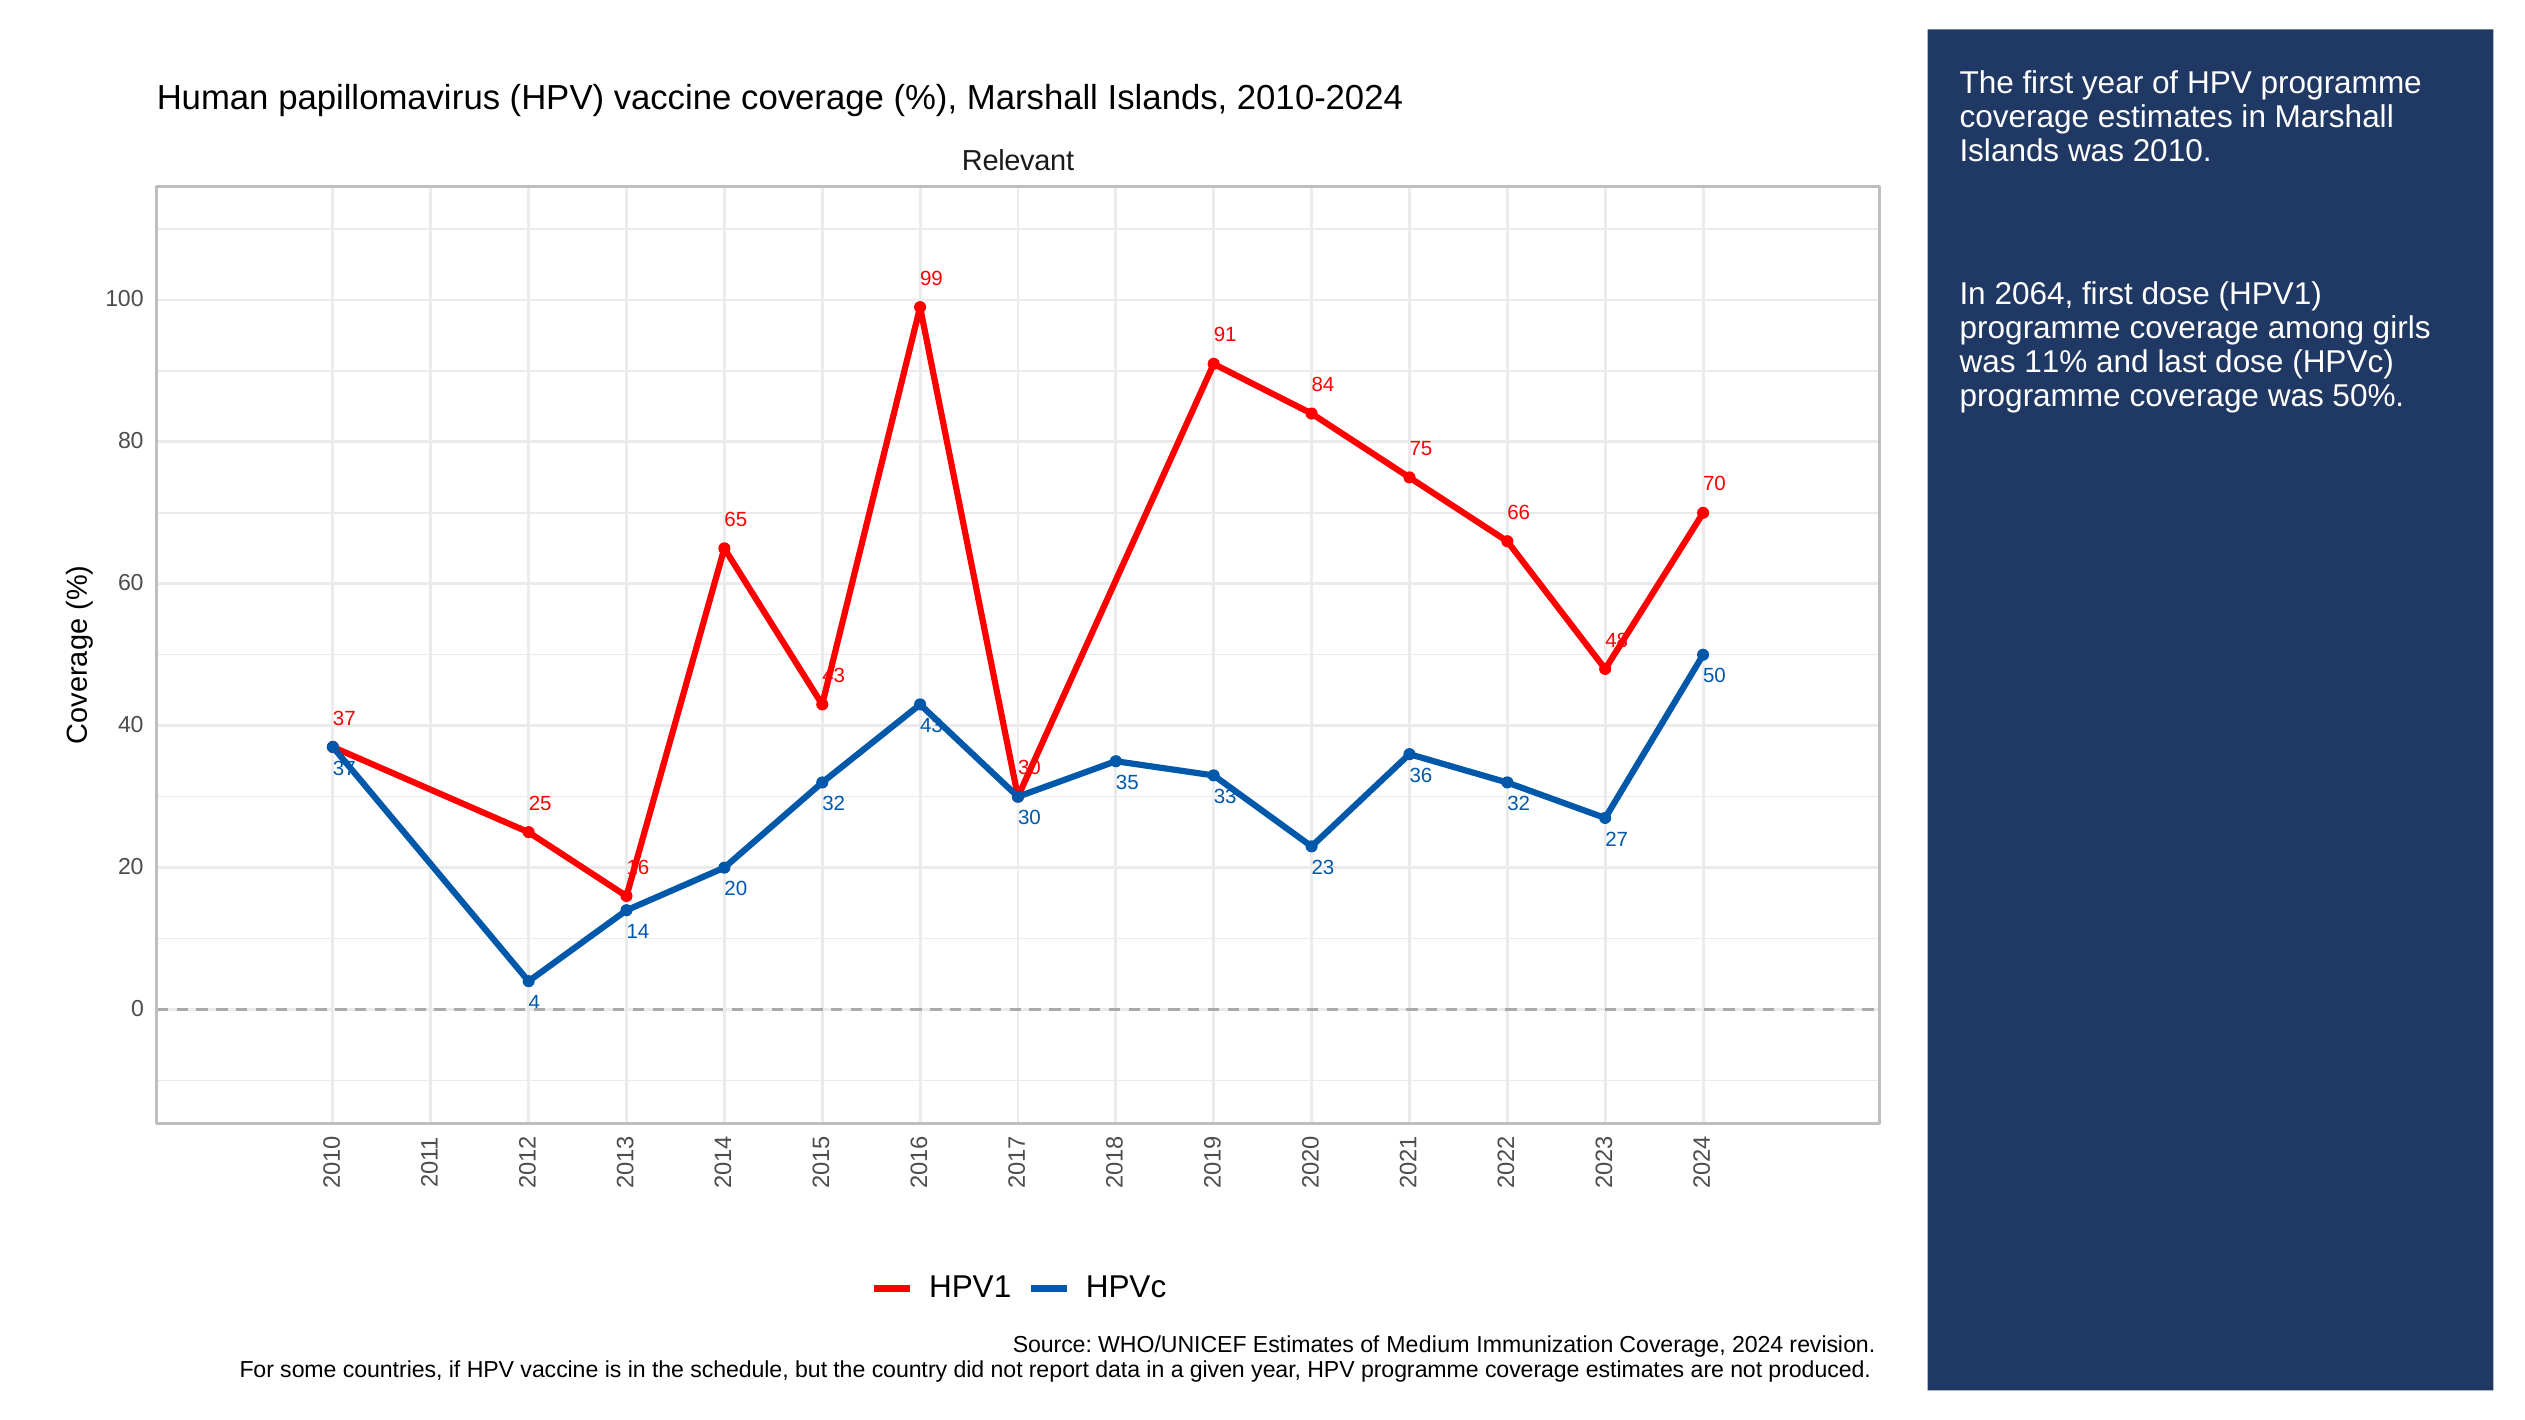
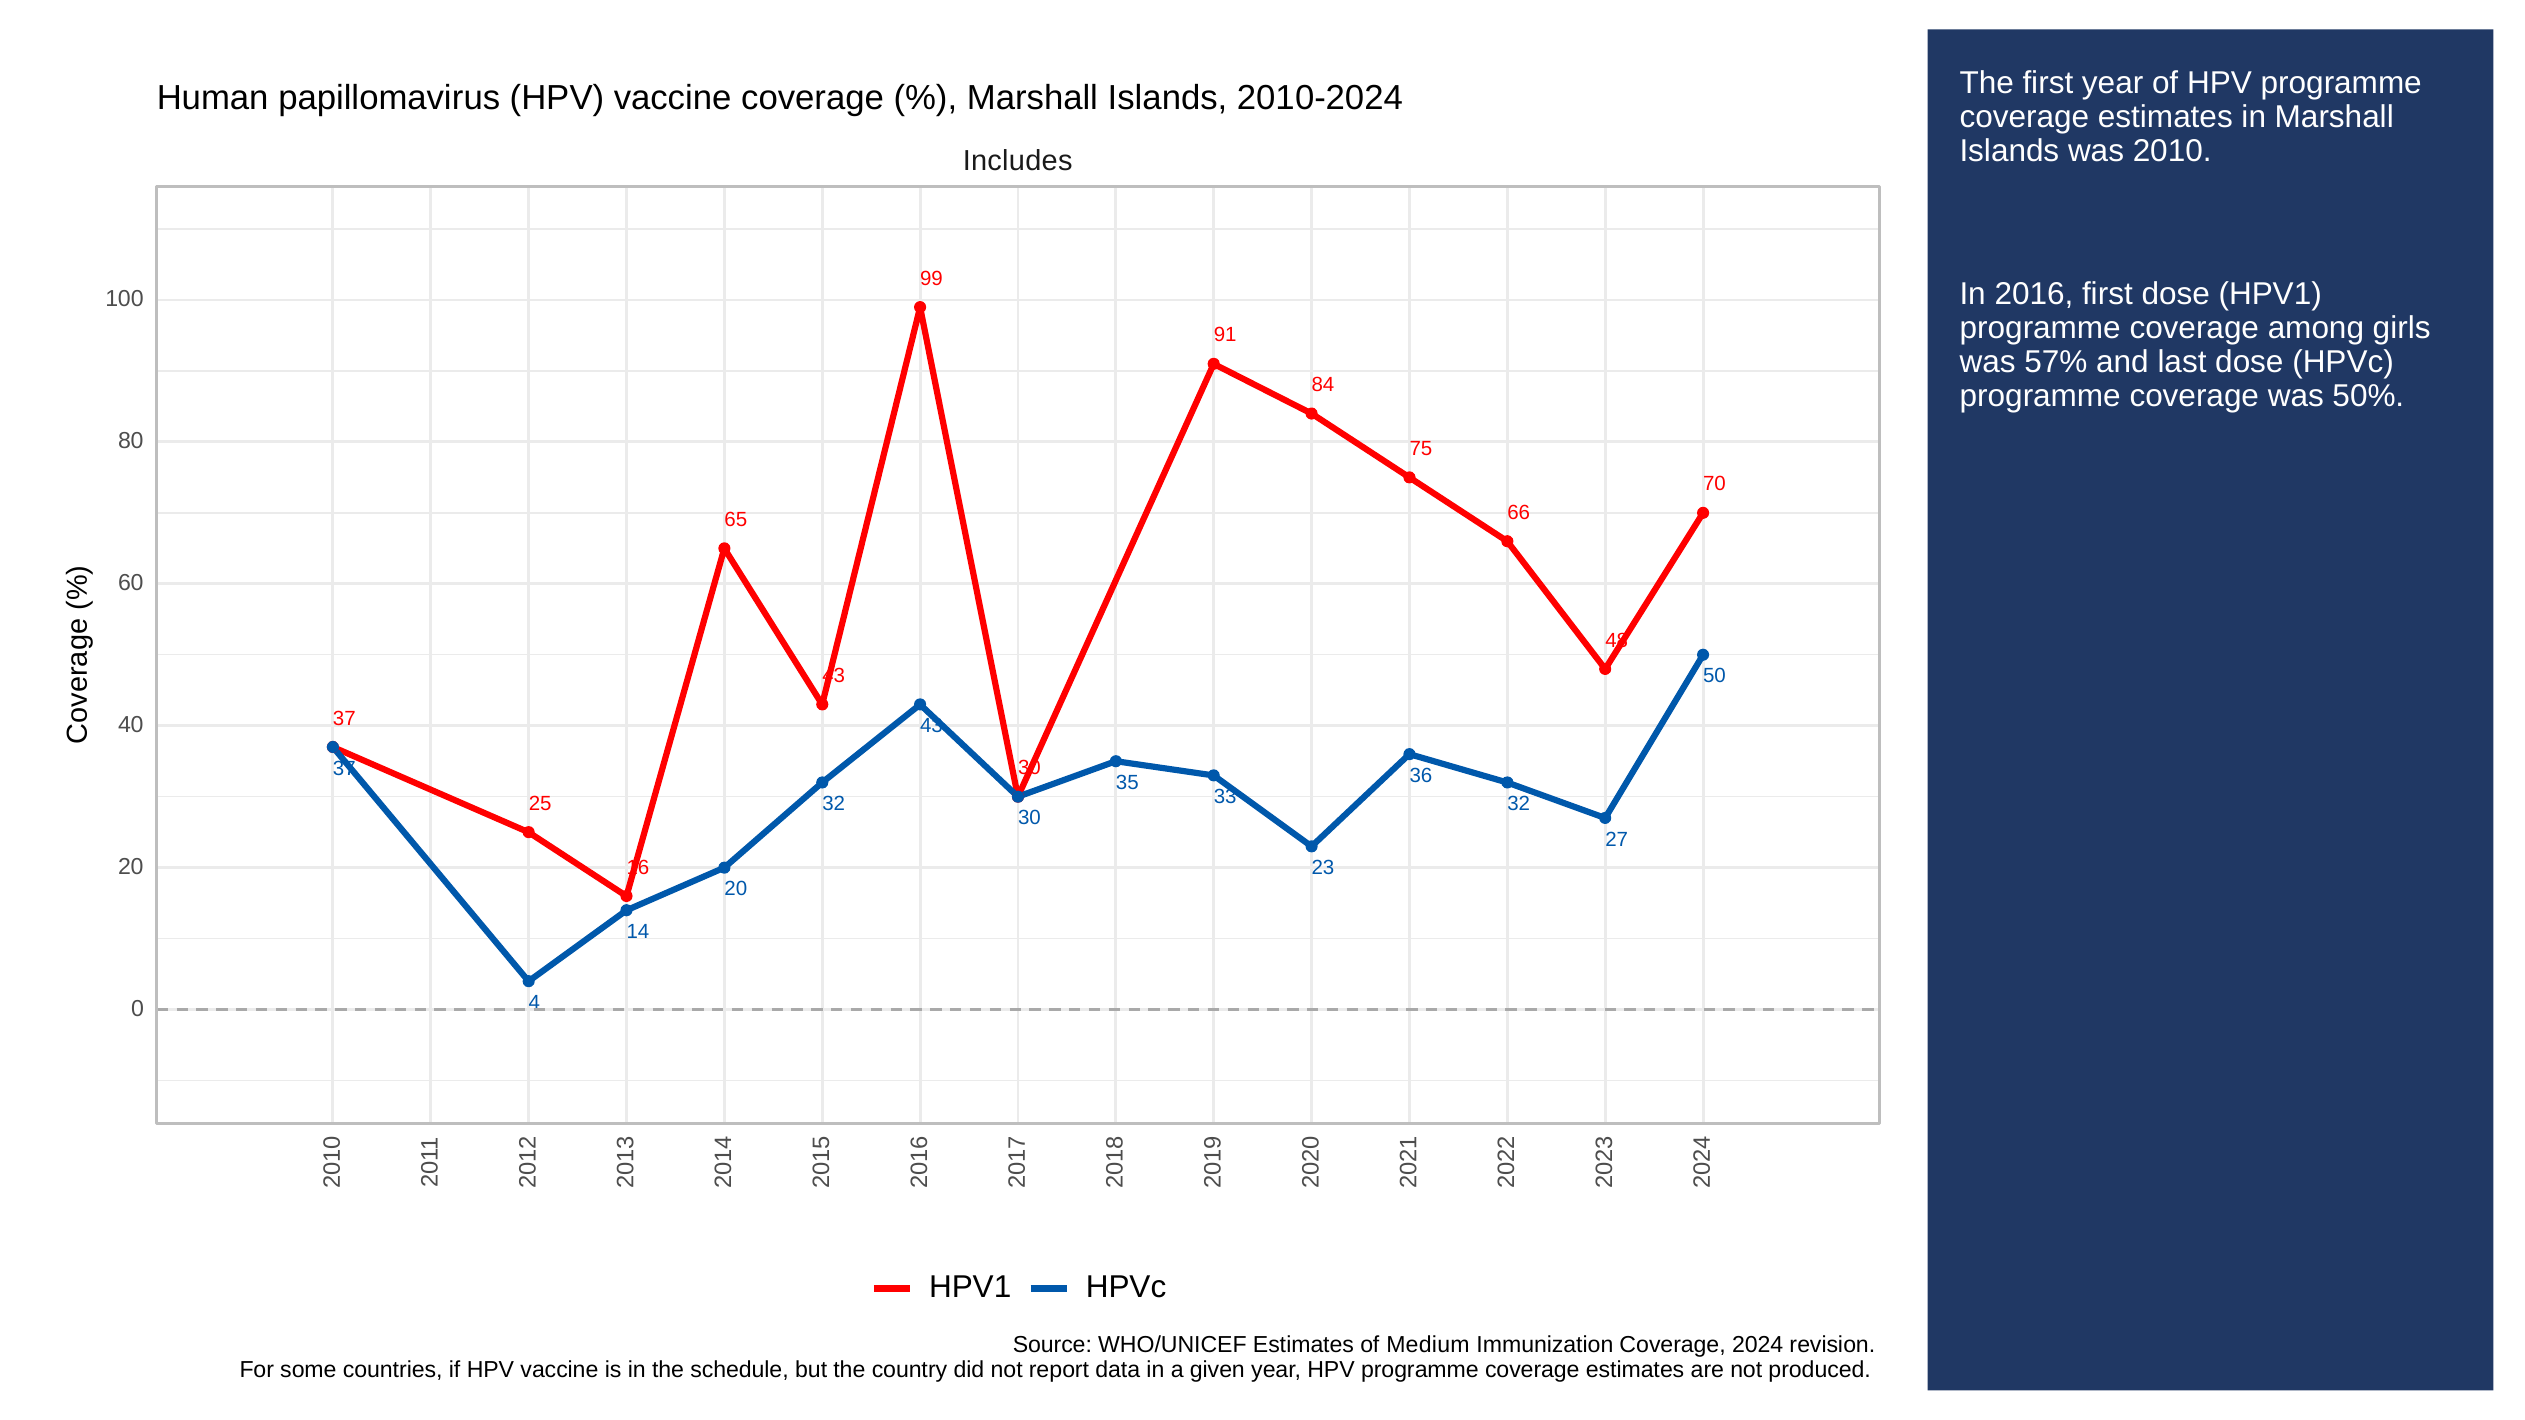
Relevant: Relevant -> Includes (1018, 161)
2064: 2064 -> 2016 (2034, 294)
11%: 11% -> 57% (2056, 362)
